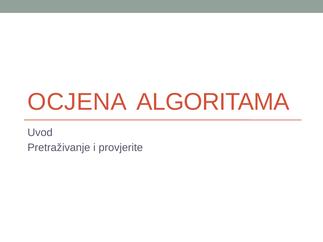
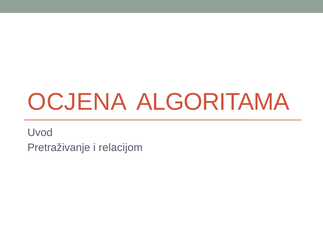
provjerite: provjerite -> relacijom (121, 148)
